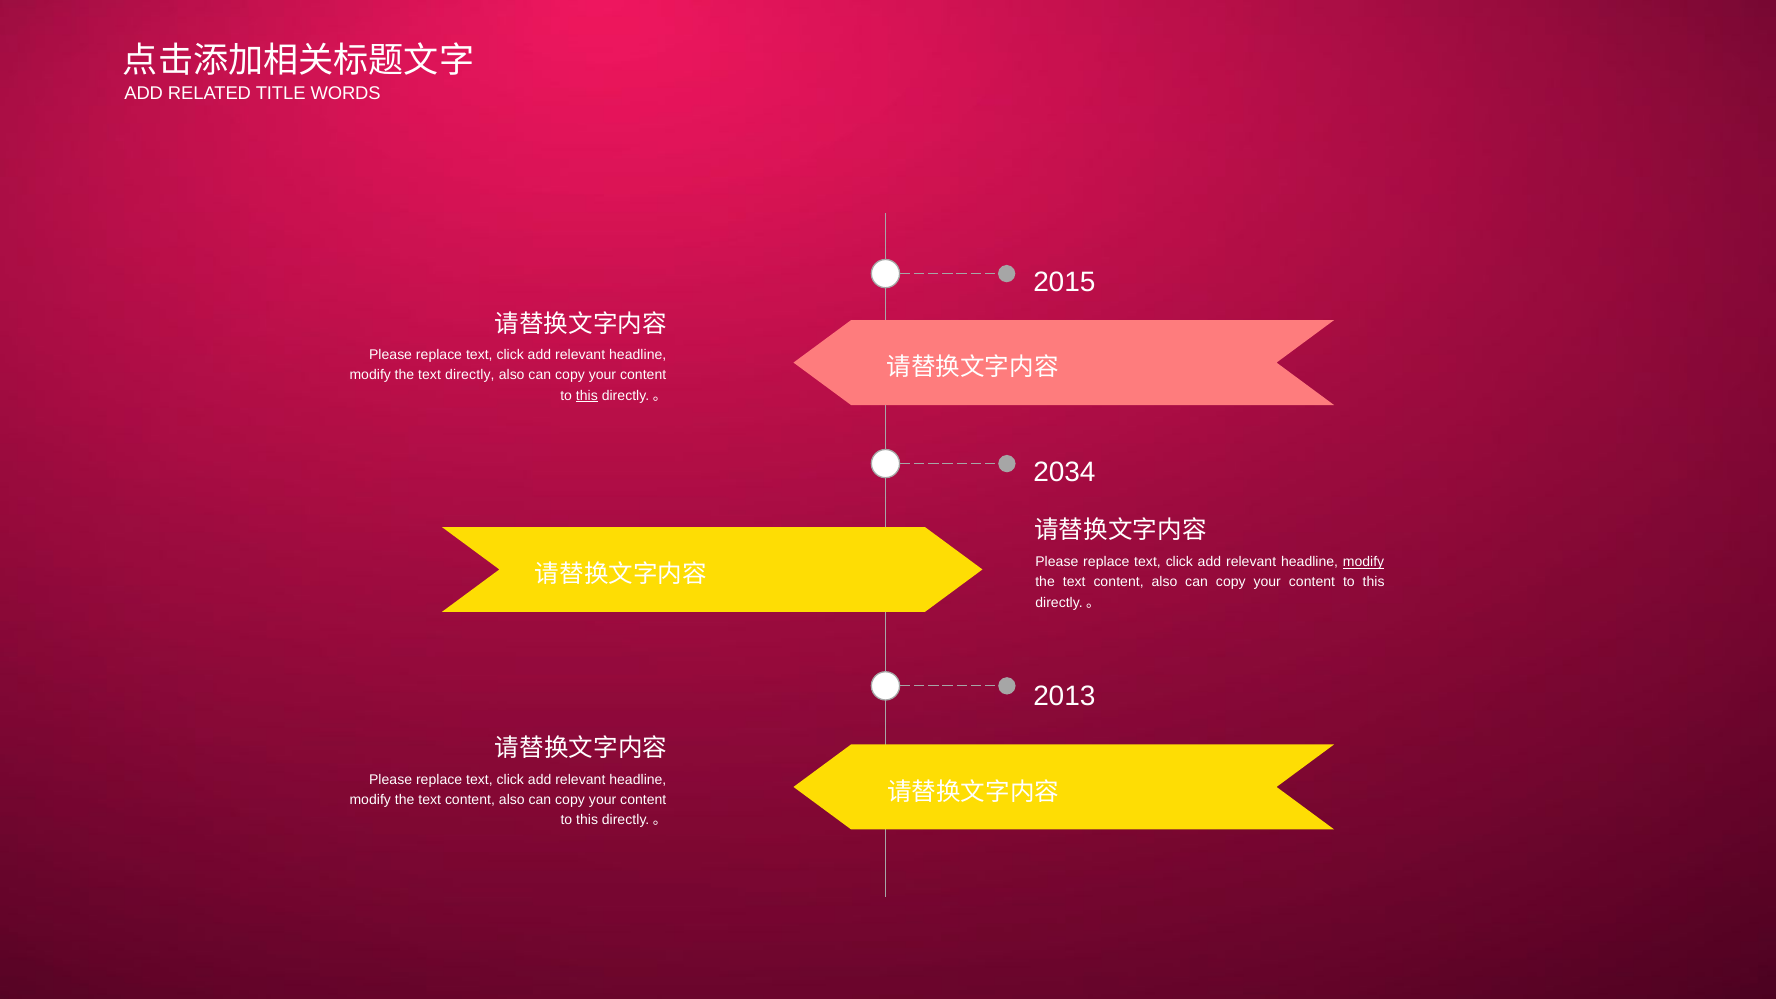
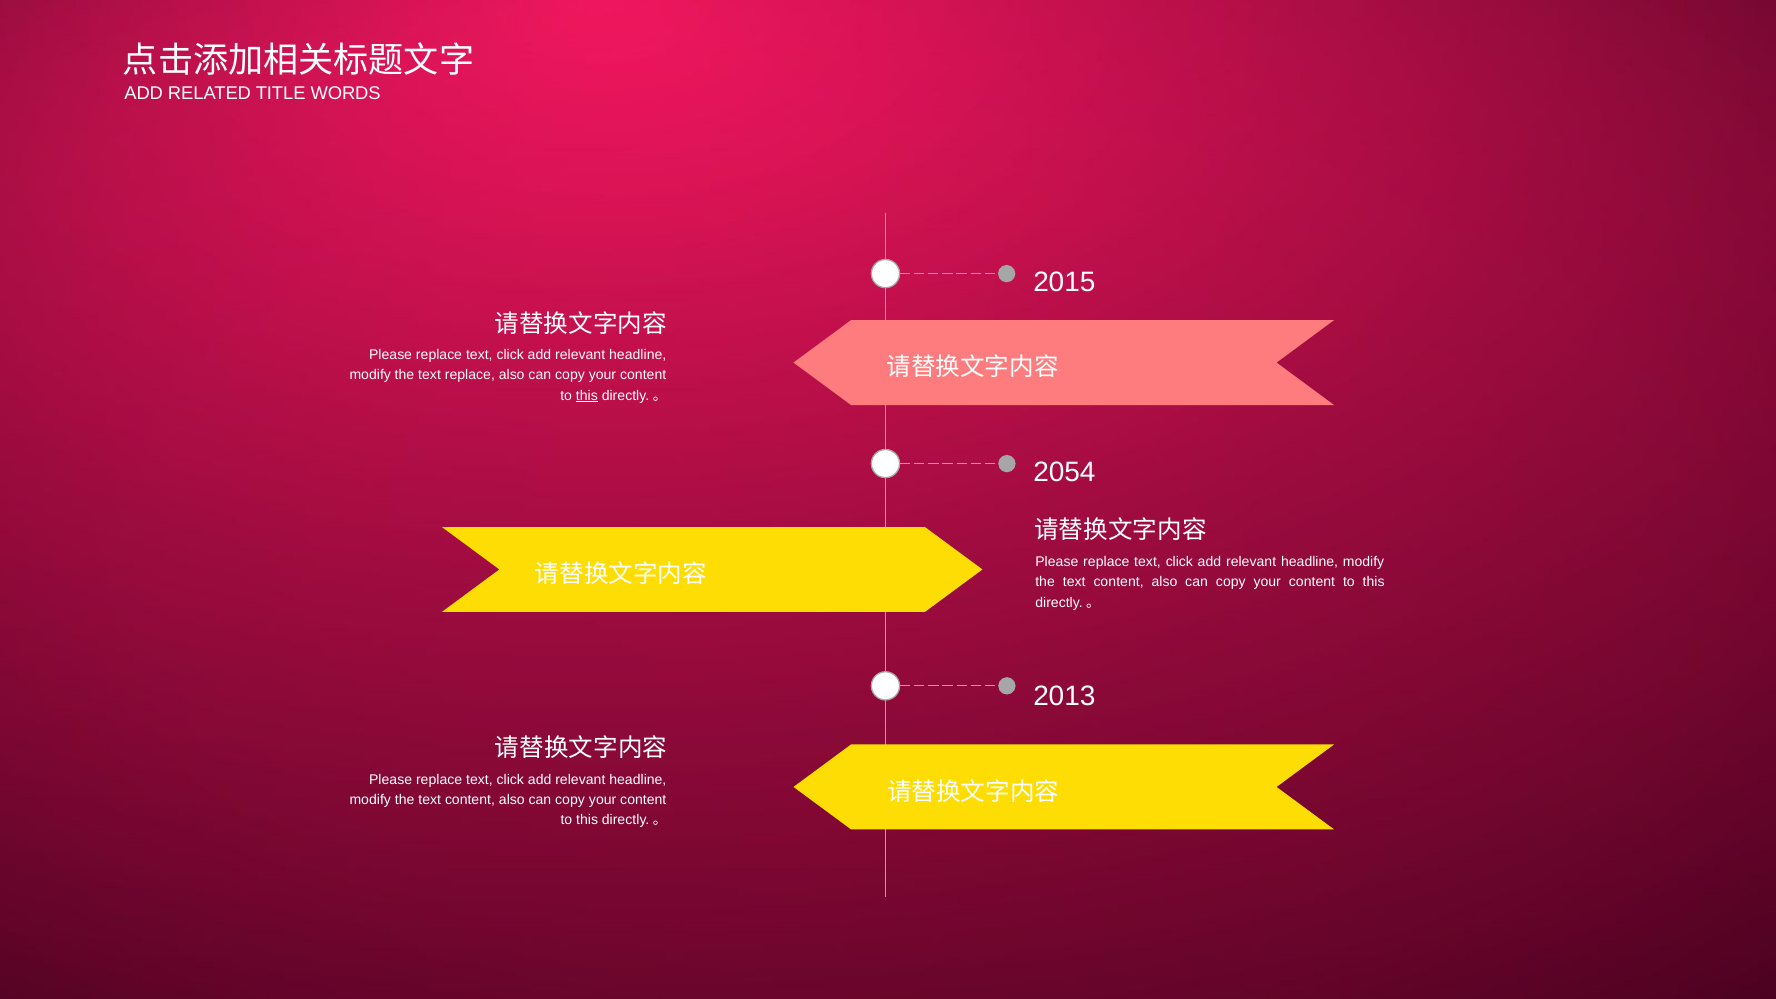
text directly: directly -> replace (470, 375)
2034: 2034 -> 2054 (1064, 473)
modify underline: present -> none (1364, 562)
